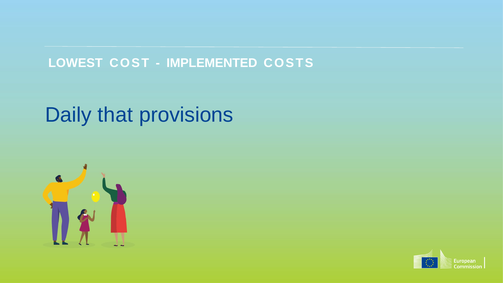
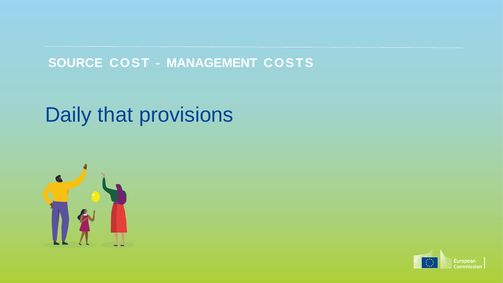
LOWEST: LOWEST -> SOURCE (75, 63)
IMPLEMENTED: IMPLEMENTED -> MANAGEMENT (212, 63)
